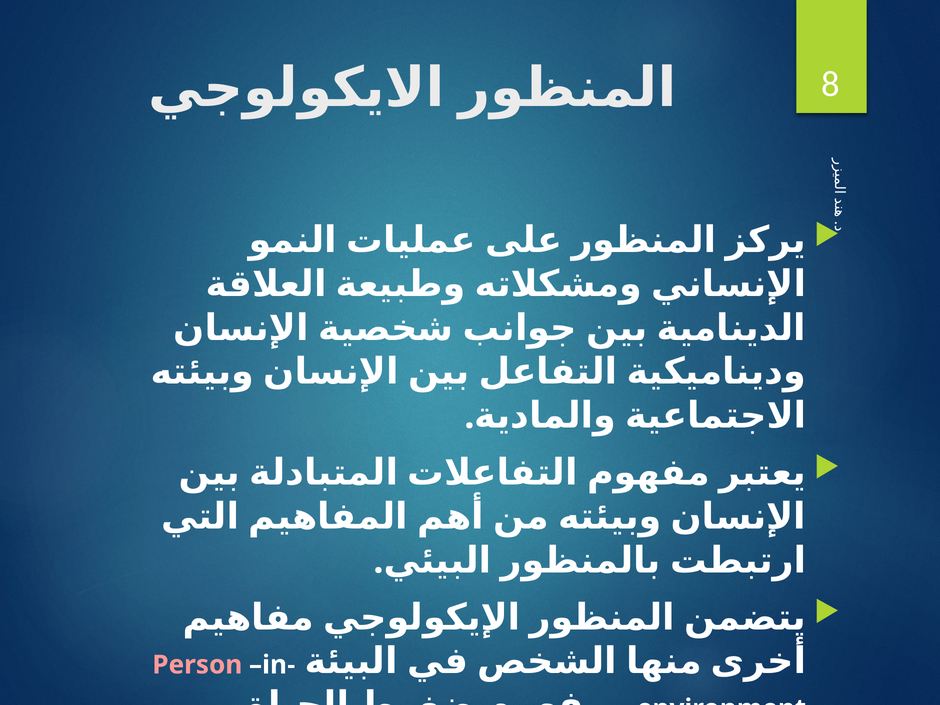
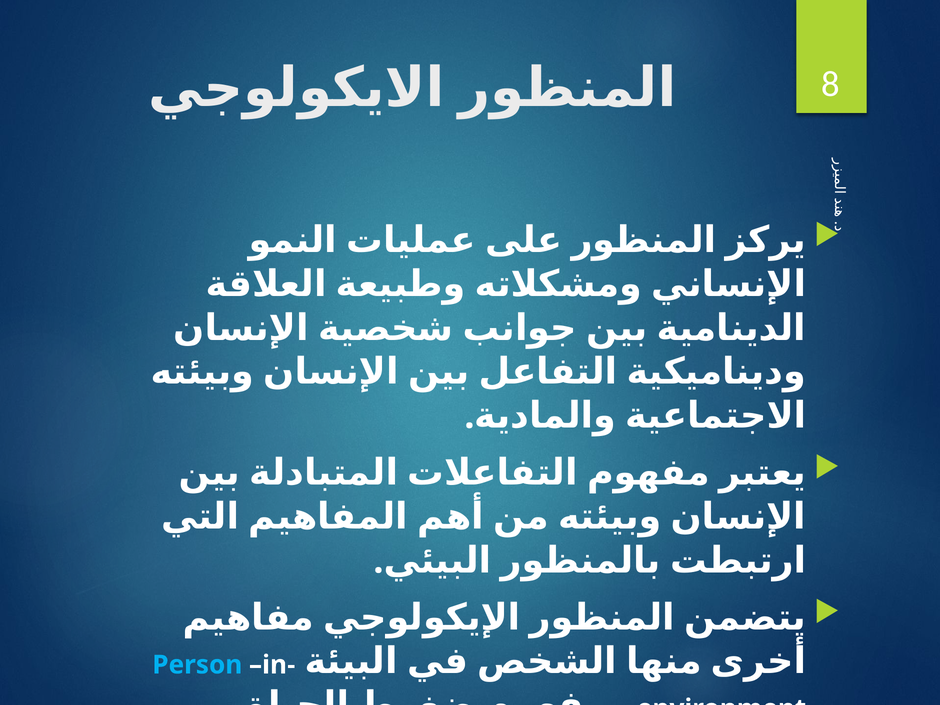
Person colour: pink -> light blue (197, 665)
